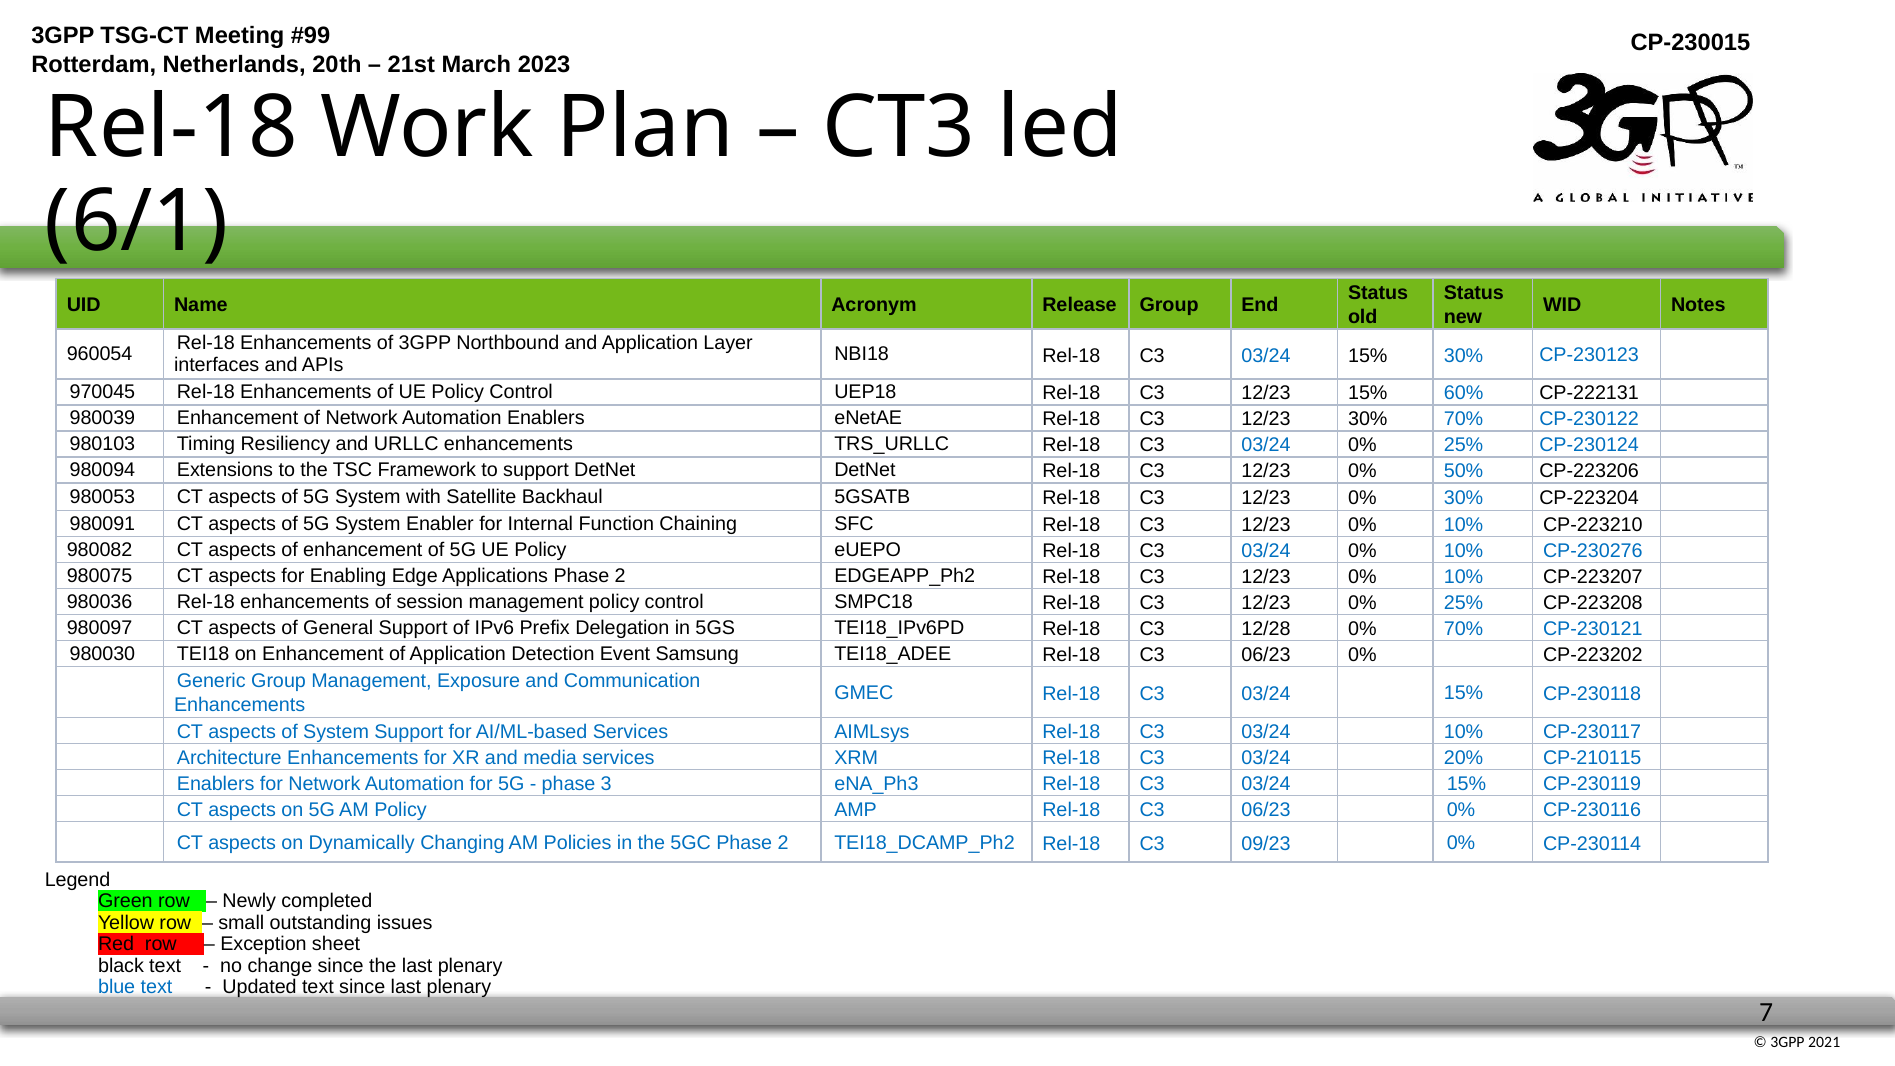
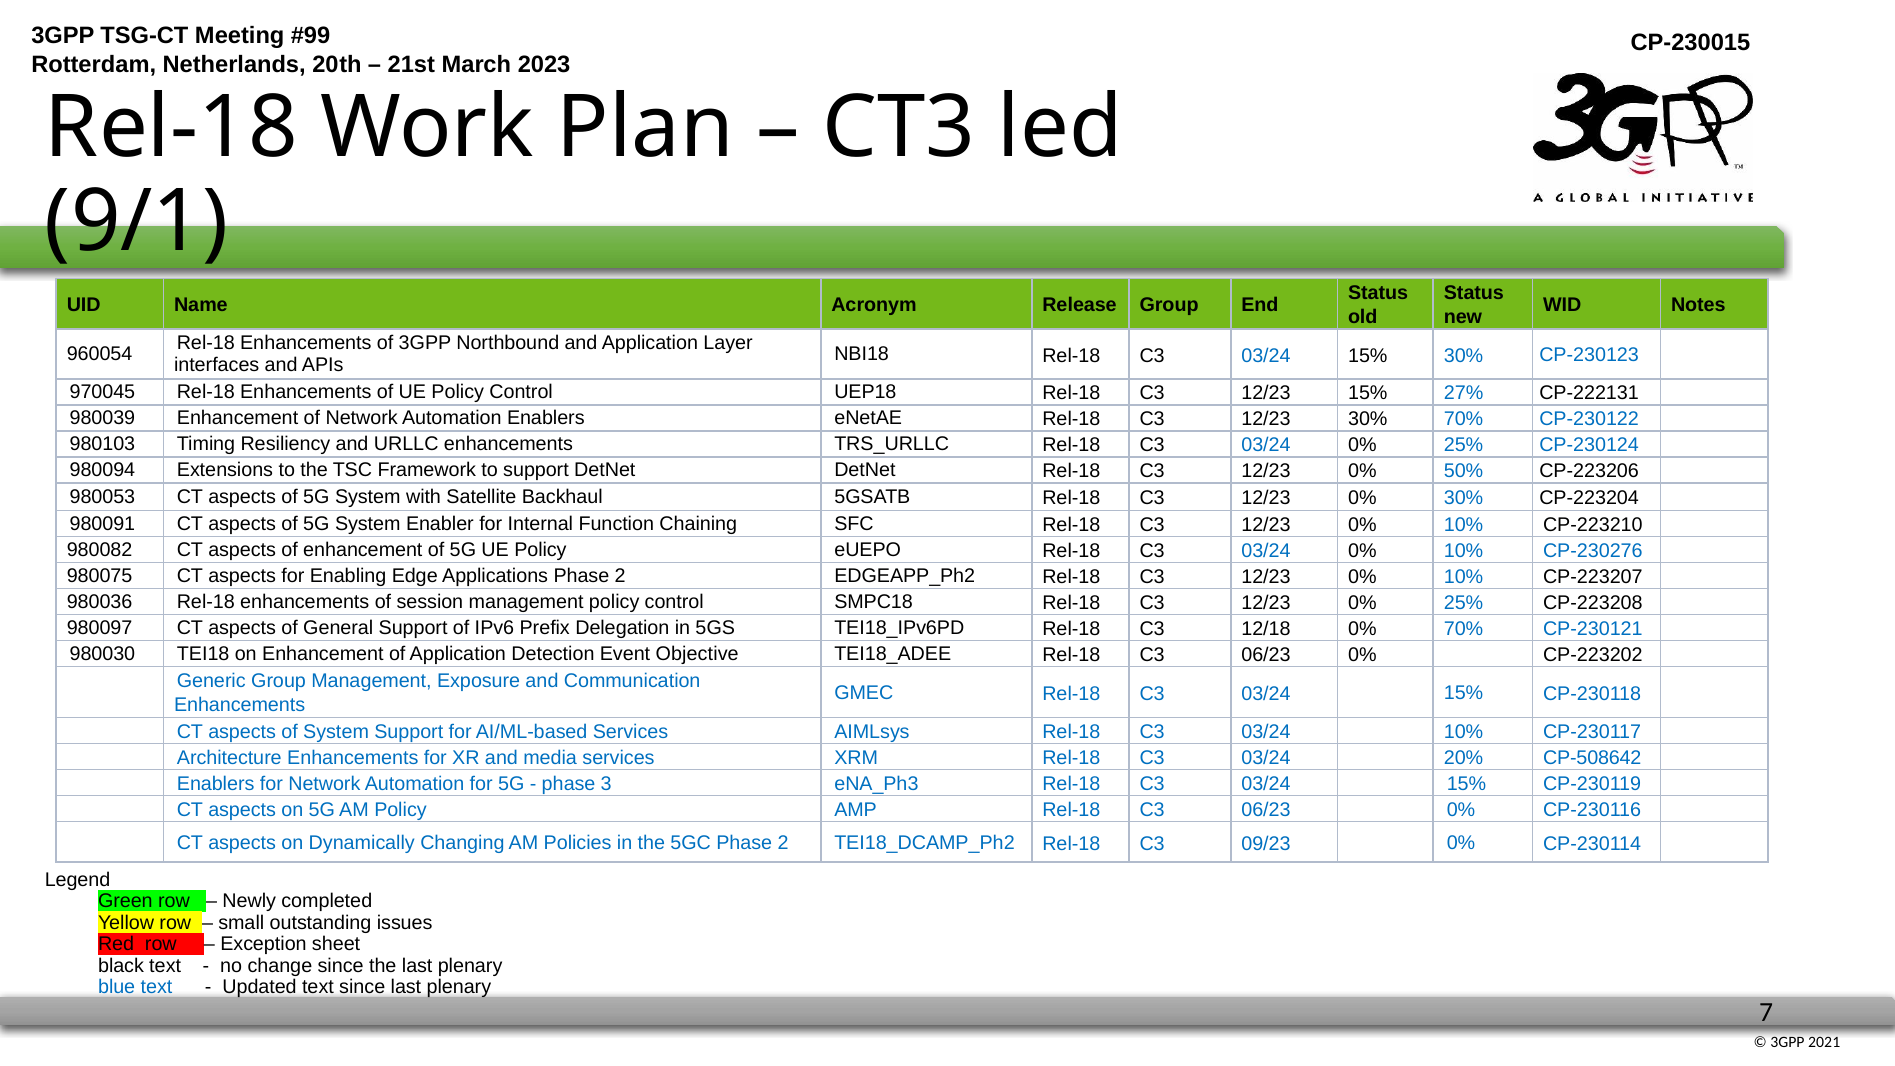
6/1: 6/1 -> 9/1 (137, 222)
60%: 60% -> 27% (1464, 393)
12/28: 12/28 -> 12/18 (1266, 629)
Samsung: Samsung -> Objective (697, 654)
CP-210115: CP-210115 -> CP-508642 (1592, 758)
